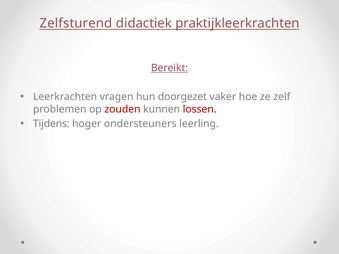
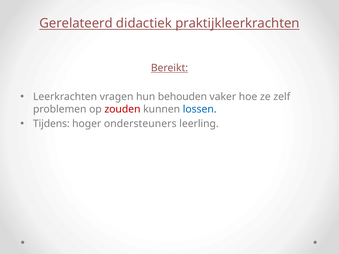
Zelfsturend: Zelfsturend -> Gerelateerd (76, 23)
doorgezet: doorgezet -> behouden (182, 97)
lossen colour: red -> blue (200, 109)
